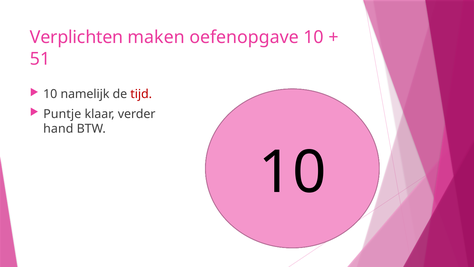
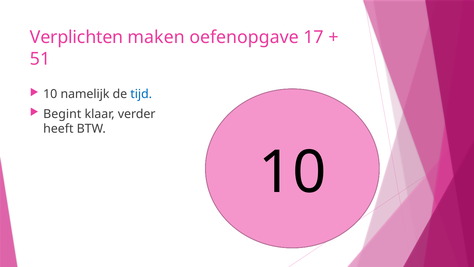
oefenopgave 10: 10 -> 17 (314, 37)
tijd colour: red -> blue (141, 94)
Puntje: Puntje -> Begint (62, 114)
hand: hand -> heeft (58, 129)
